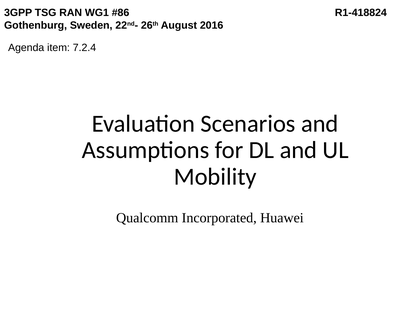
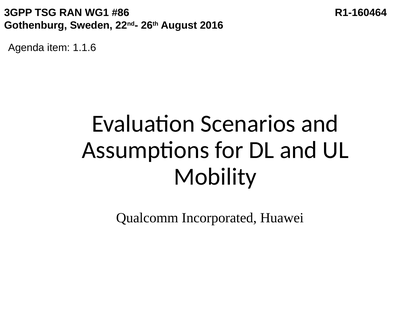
R1-418824: R1-418824 -> R1-160464 (361, 13)
7.2.4: 7.2.4 -> 1.1.6 (84, 48)
